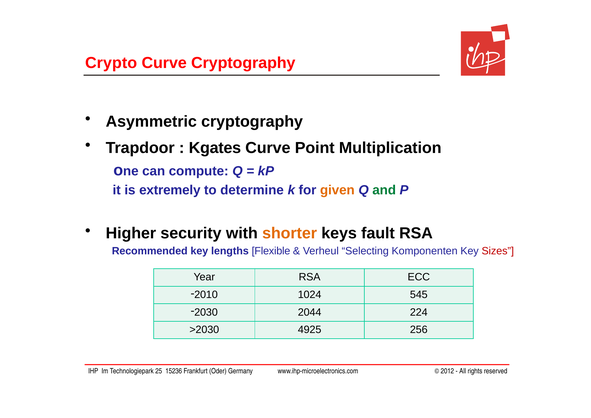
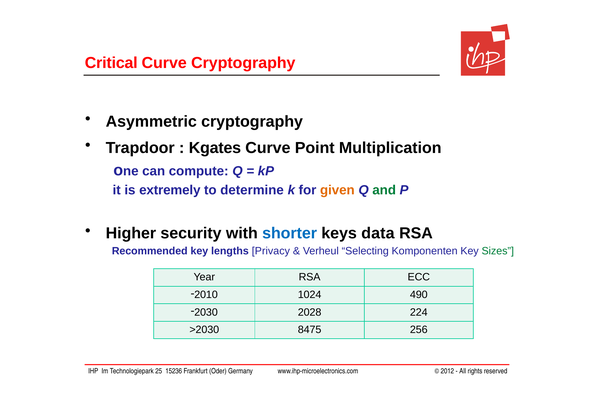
Crypto: Crypto -> Critical (111, 63)
shorter colour: orange -> blue (290, 233)
fault: fault -> data (378, 233)
Flexible: Flexible -> Privacy (271, 251)
Sizes colour: red -> green (498, 251)
545: 545 -> 490 (419, 295)
2044: 2044 -> 2028 (310, 312)
4925: 4925 -> 8475 (310, 330)
